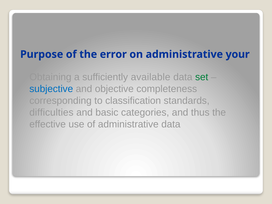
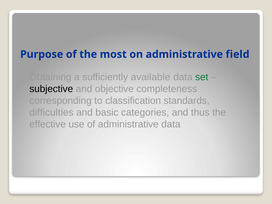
error: error -> most (113, 54)
your: your -> field (238, 54)
subjective colour: blue -> black (51, 89)
